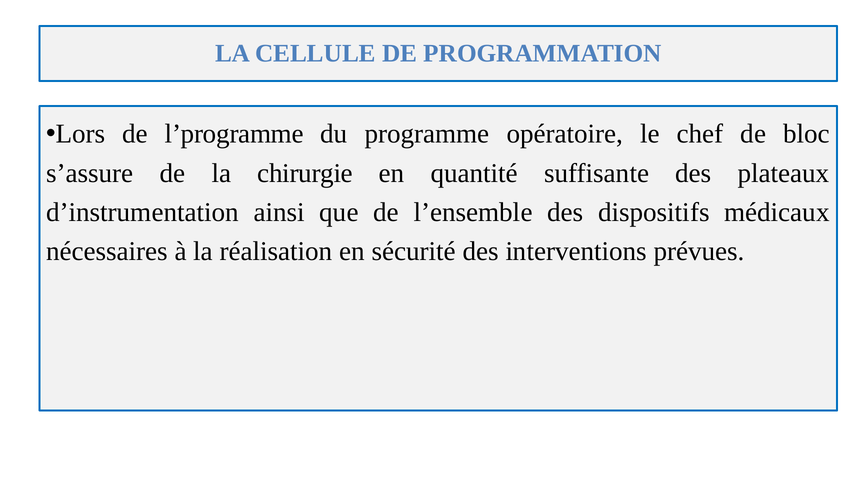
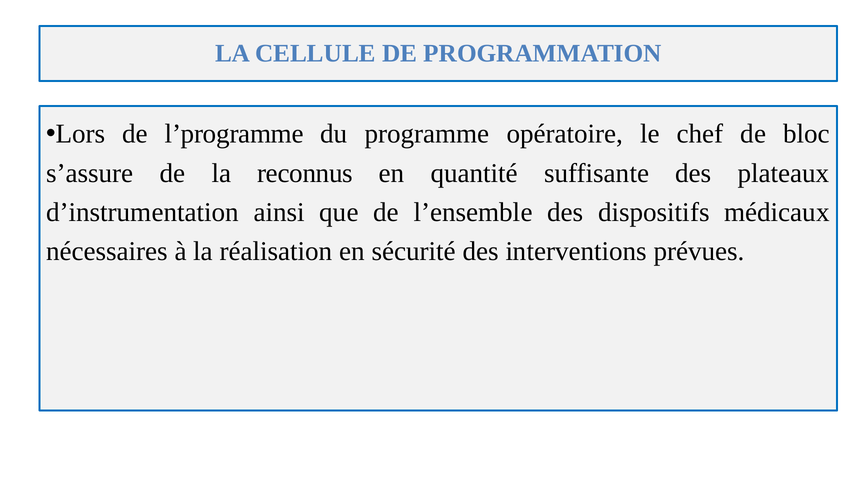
chirurgie: chirurgie -> reconnus (305, 173)
